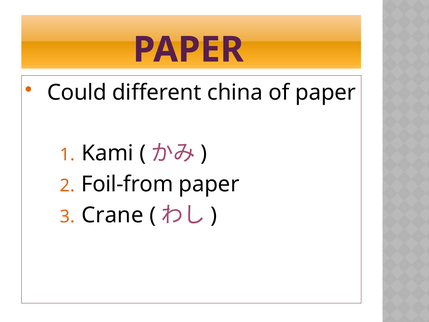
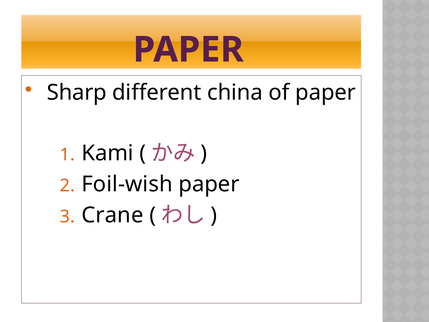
Could: Could -> Sharp (77, 92)
Foil-from: Foil-from -> Foil-wish (127, 184)
